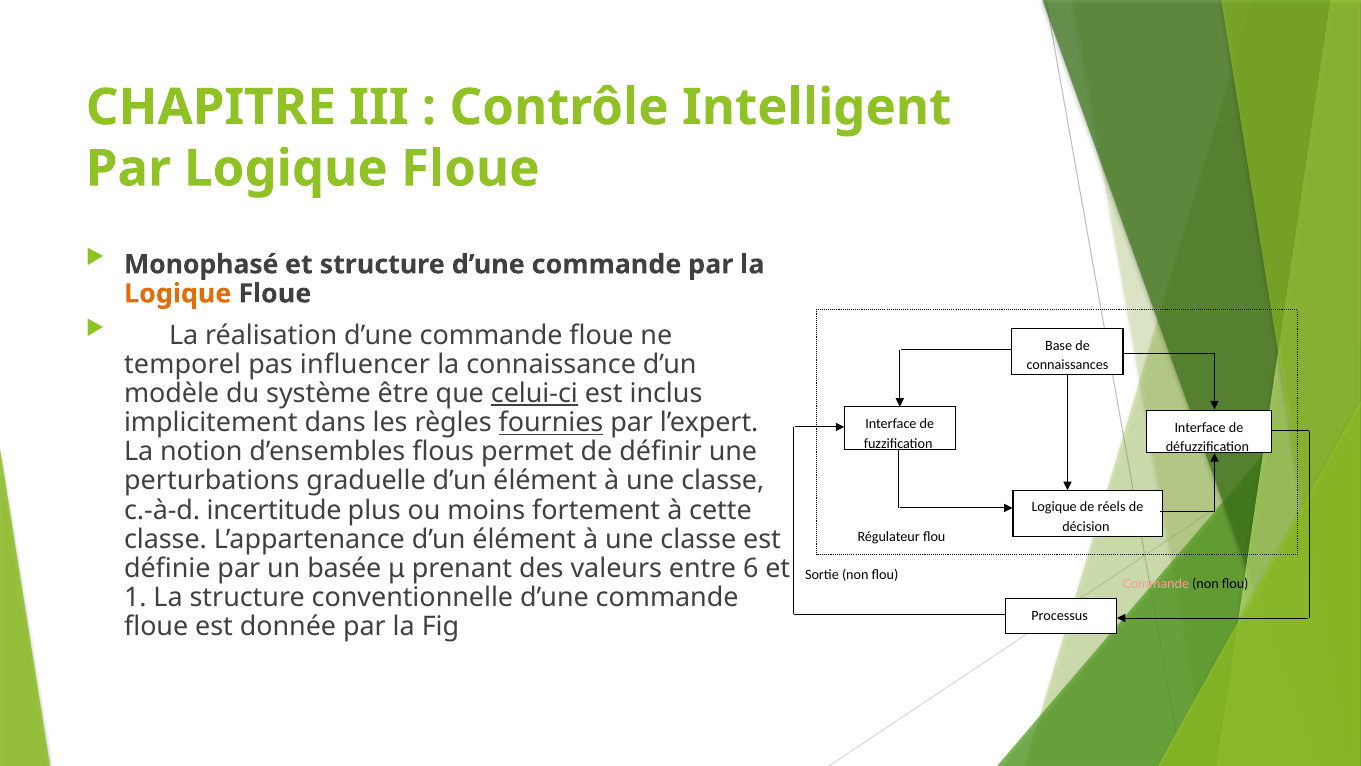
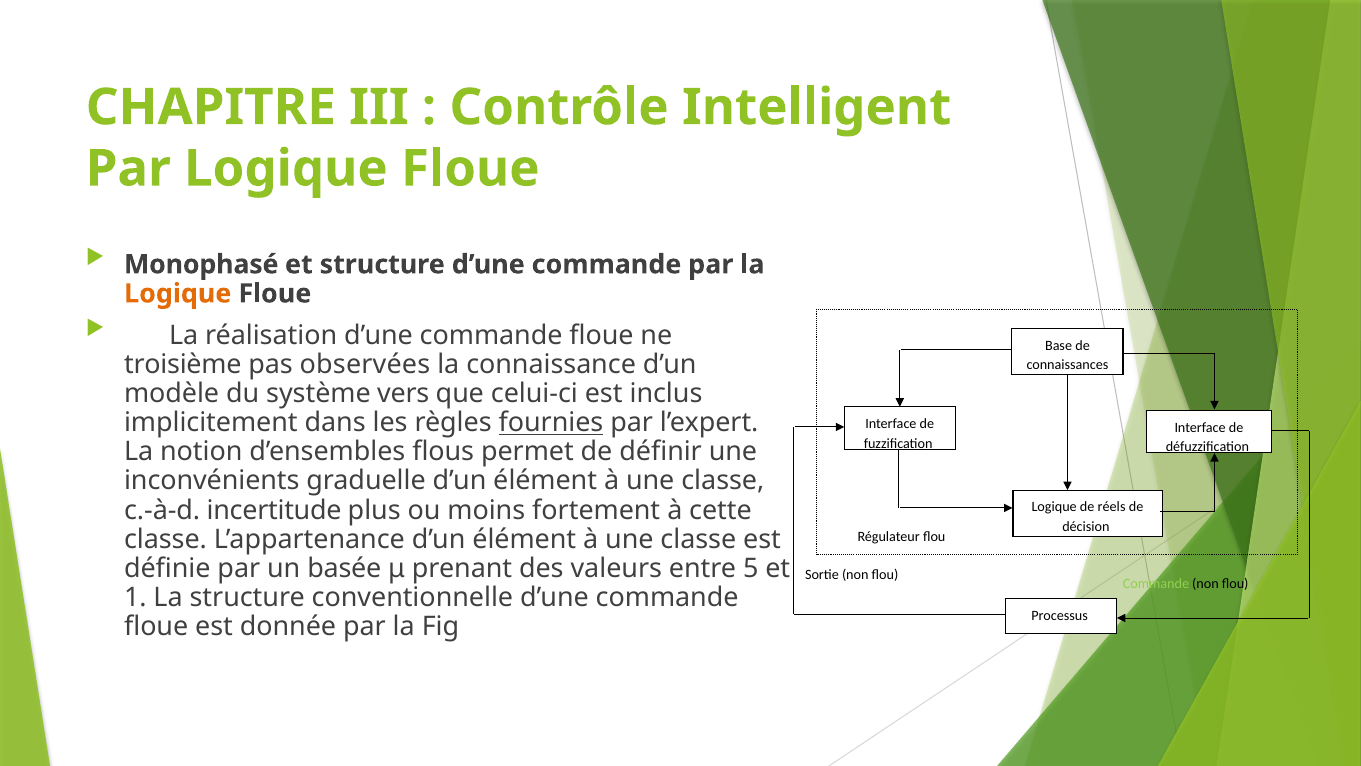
temporel: temporel -> troisième (183, 364)
influencer: influencer -> observées (365, 364)
être: être -> vers (403, 393)
celui-ci underline: present -> none (534, 393)
perturbations: perturbations -> inconvénients (212, 481)
6: 6 -> 5 (751, 568)
Commande colour: pink -> light green (1156, 583)
